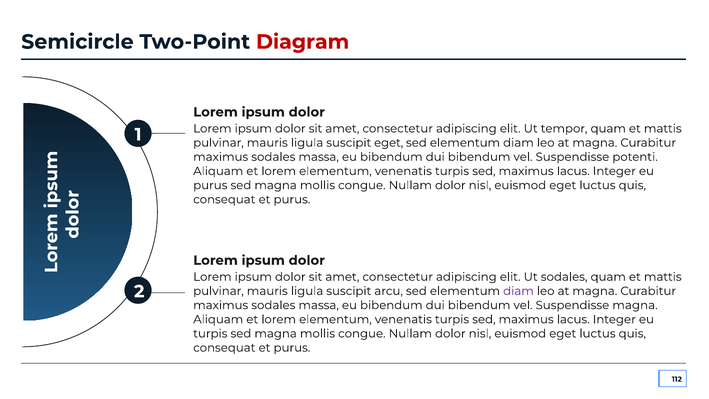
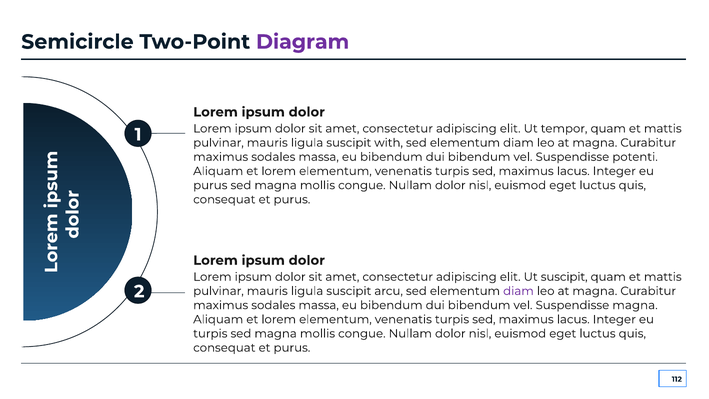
Diagram colour: red -> purple (303, 42)
suscipit eget: eget -> with (389, 143)
Ut sodales: sodales -> suscipit (564, 277)
